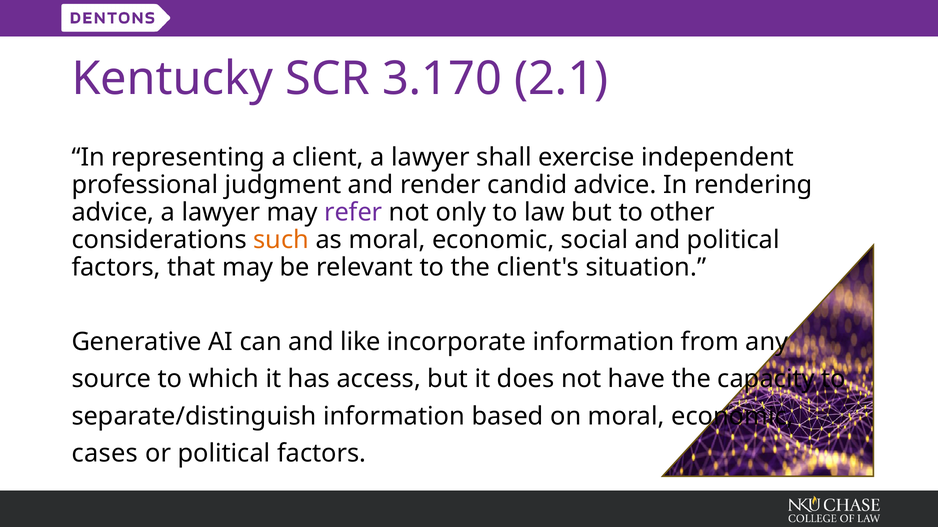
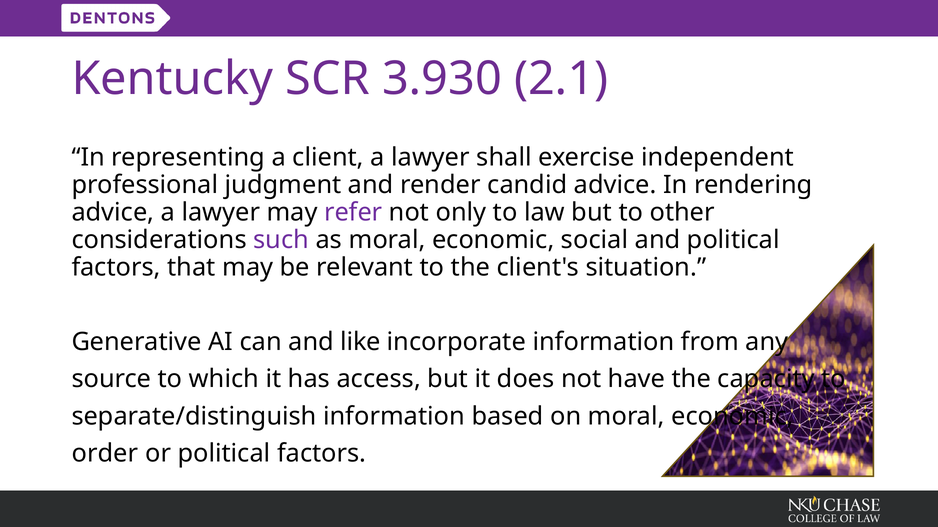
3.170: 3.170 -> 3.930 (442, 79)
such colour: orange -> purple (281, 240)
cases: cases -> order (105, 454)
